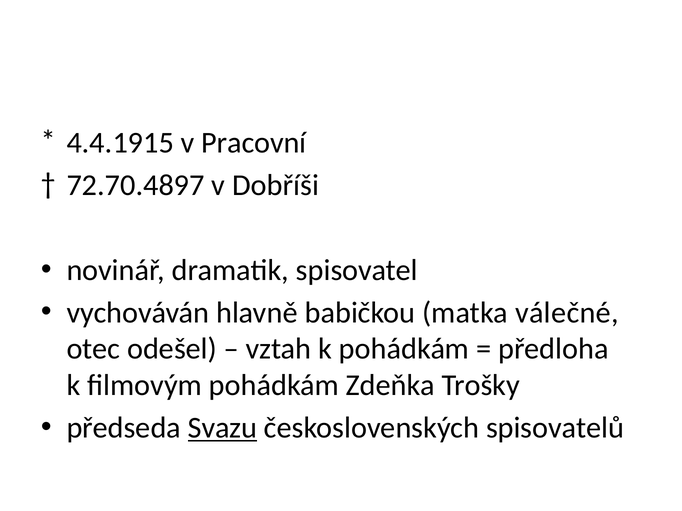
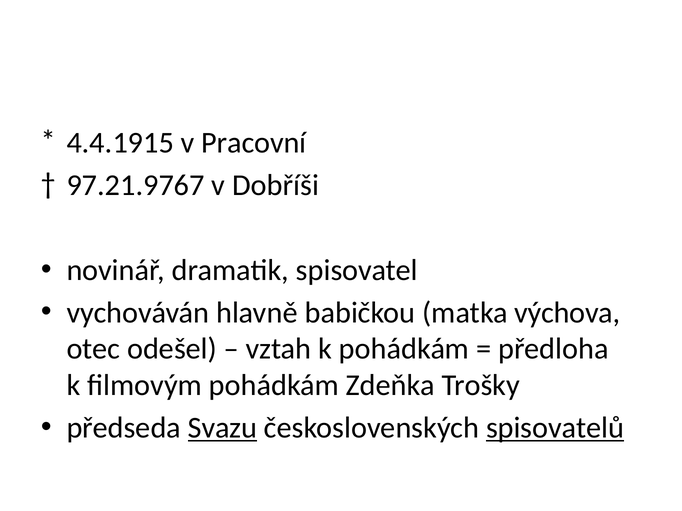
72.70.4897: 72.70.4897 -> 97.21.9767 (136, 186)
válečné: válečné -> výchova (567, 313)
spisovatelů underline: none -> present (555, 428)
